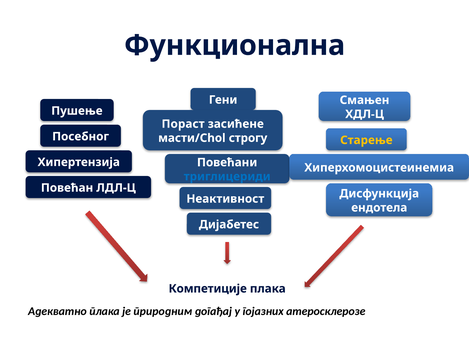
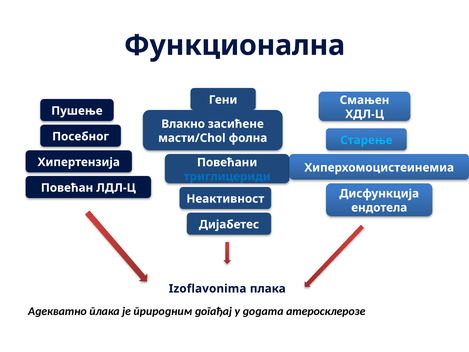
Пораст: Пораст -> Влакно (183, 124)
строгу: строгу -> фолна (248, 138)
Старење colour: yellow -> light blue (366, 140)
Компетиције: Компетиције -> Izoflavonima (208, 288)
гојазних: гојазних -> додата (263, 311)
